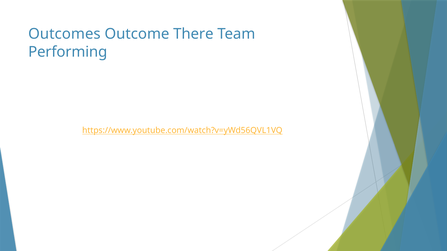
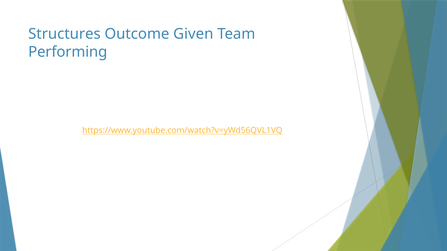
Outcomes: Outcomes -> Structures (64, 34)
There: There -> Given (193, 34)
